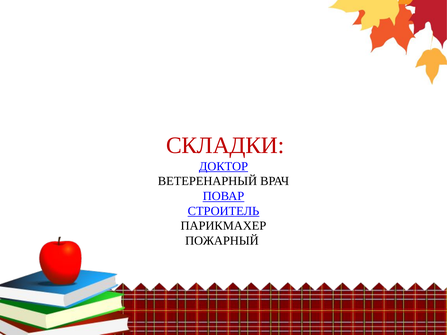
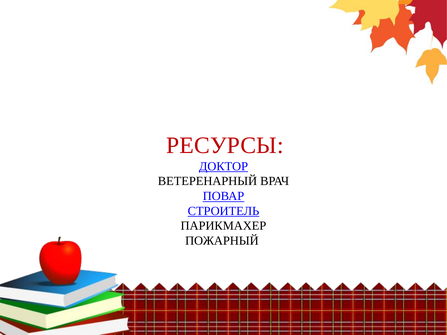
СКЛАДКИ: СКЛАДКИ -> РЕСУРСЫ (225, 146)
